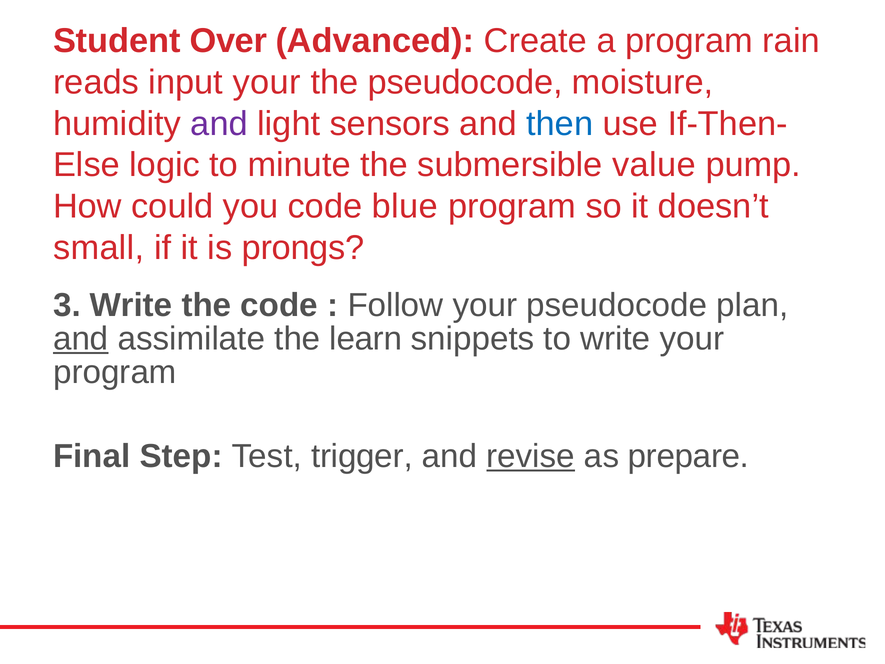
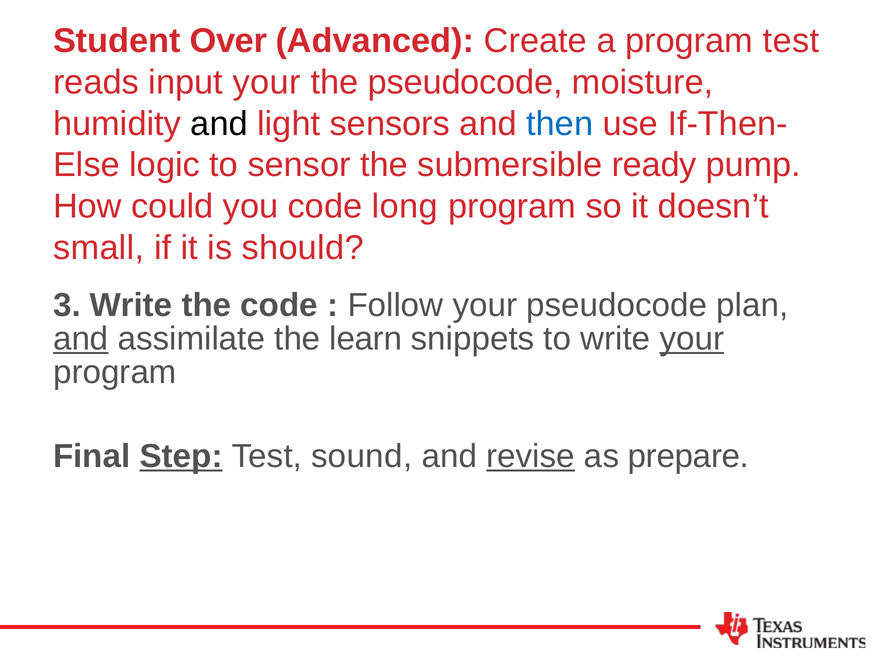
program rain: rain -> test (791, 41)
and colour: purple -> black (219, 124)
minute: minute -> sensor (299, 165)
value: value -> ready (654, 165)
blue: blue -> long (405, 206)
prongs: prongs -> should (303, 248)
your underline: none -> present (692, 339)
Step underline: none -> present (181, 456)
trigger: trigger -> sound (362, 456)
